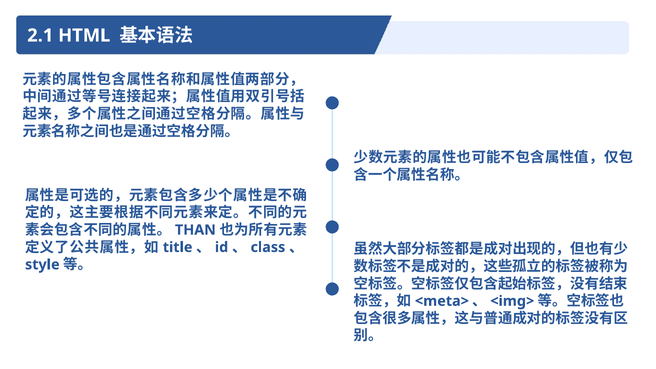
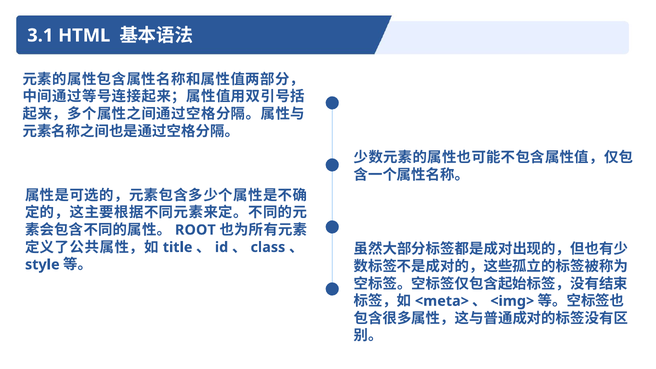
2.1: 2.1 -> 3.1 (40, 35)
THAN: THAN -> ROOT (195, 230)
